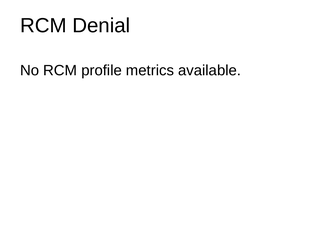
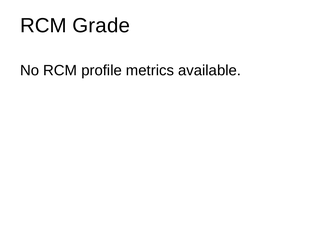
Denial: Denial -> Grade (101, 25)
